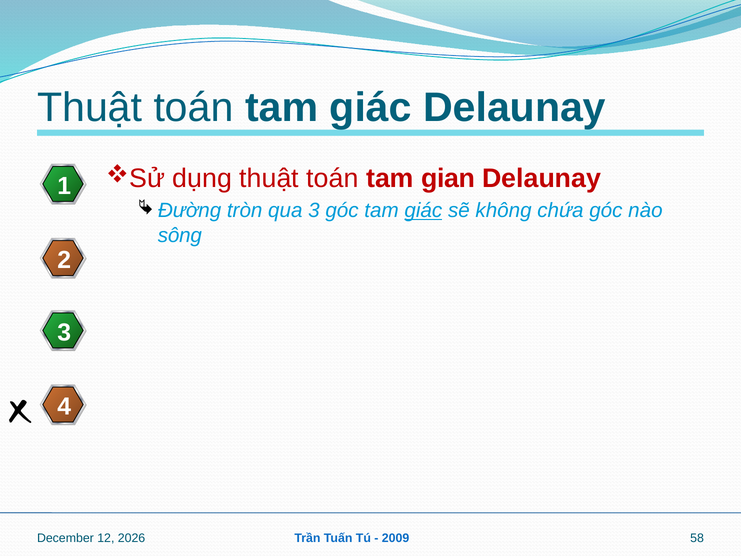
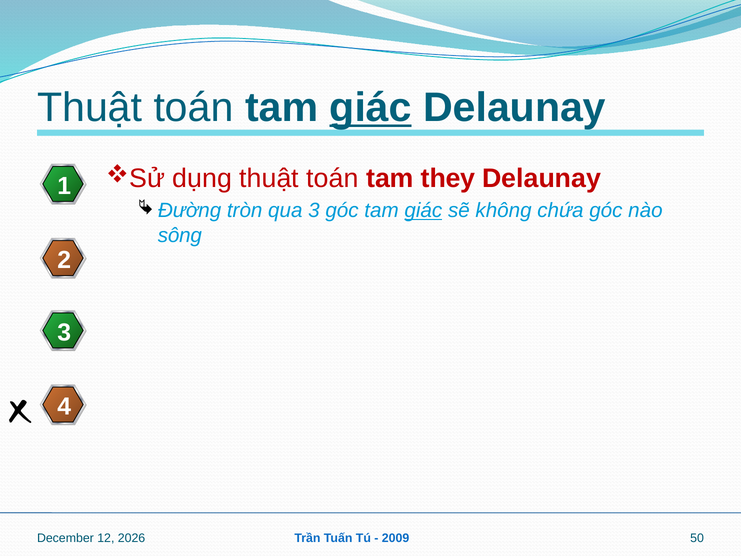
giác underline: none -> present (371, 108)
gian: gian -> they (448, 178)
58: 58 -> 50 (697, 538)
